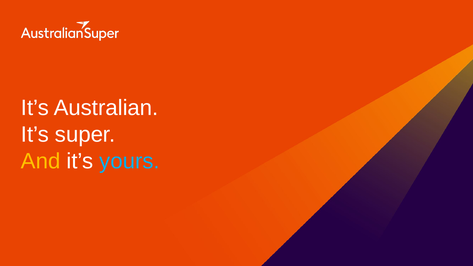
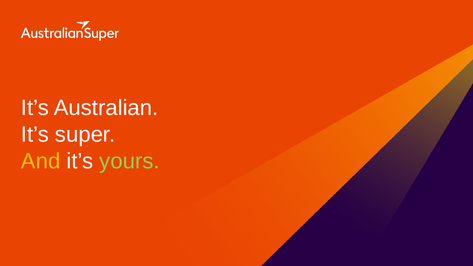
yours colour: light blue -> light green (129, 161)
